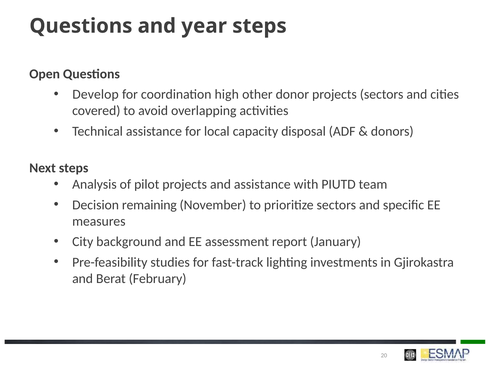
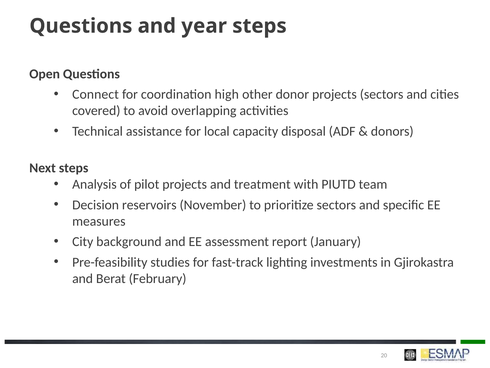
Develop: Develop -> Connect (96, 94)
and assistance: assistance -> treatment (262, 184)
remaining: remaining -> reservoirs (149, 205)
